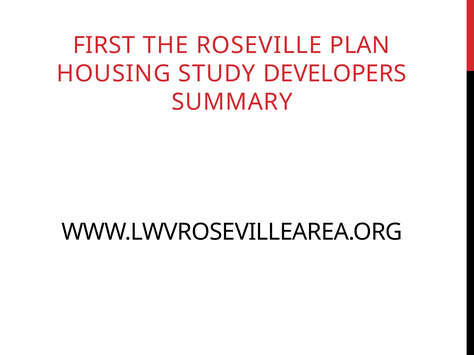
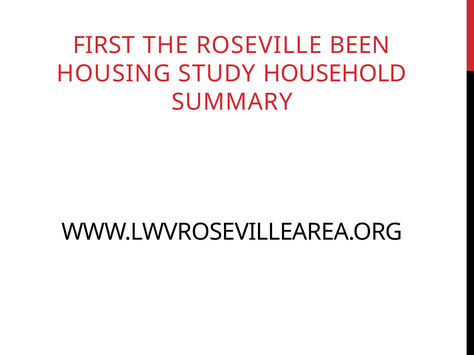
PLAN: PLAN -> BEEN (360, 45)
DEVELOPERS: DEVELOPERS -> HOUSEHOLD (335, 74)
